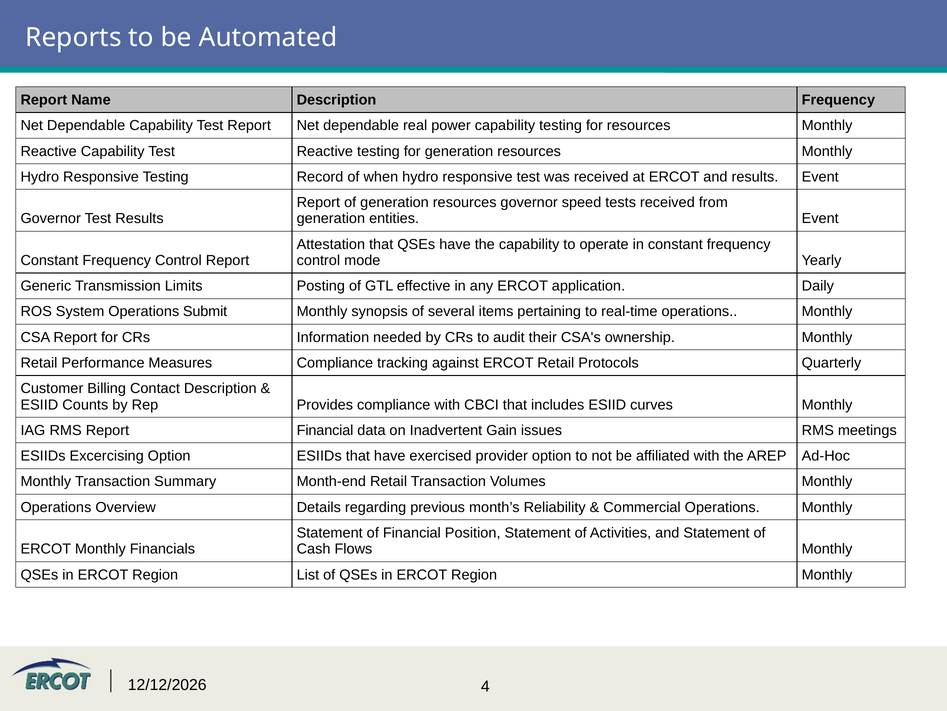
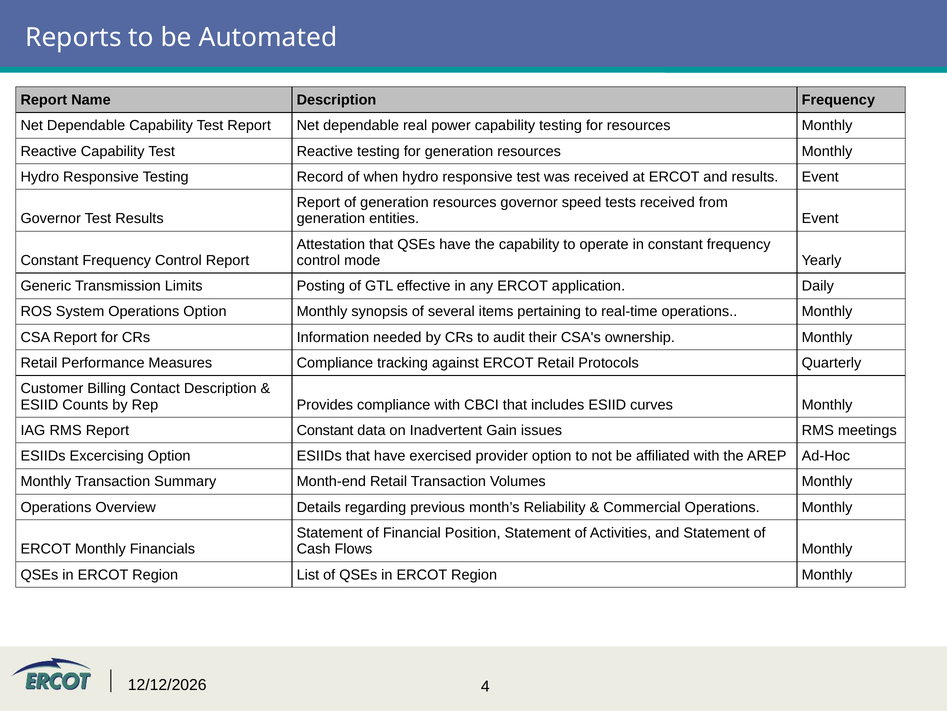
Operations Submit: Submit -> Option (205, 311)
Report Financial: Financial -> Constant (325, 430)
